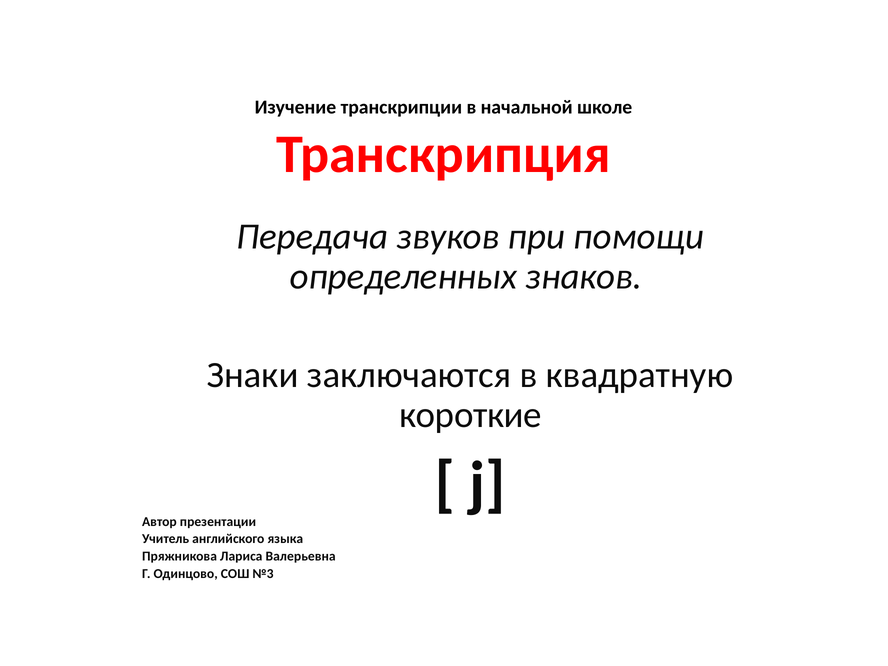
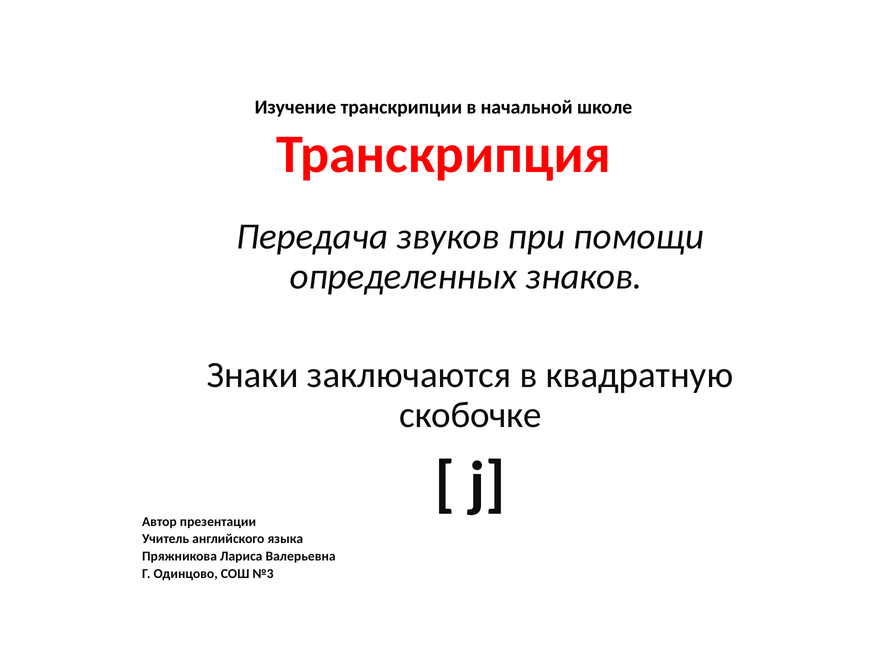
короткие: короткие -> скобочке (470, 415)
